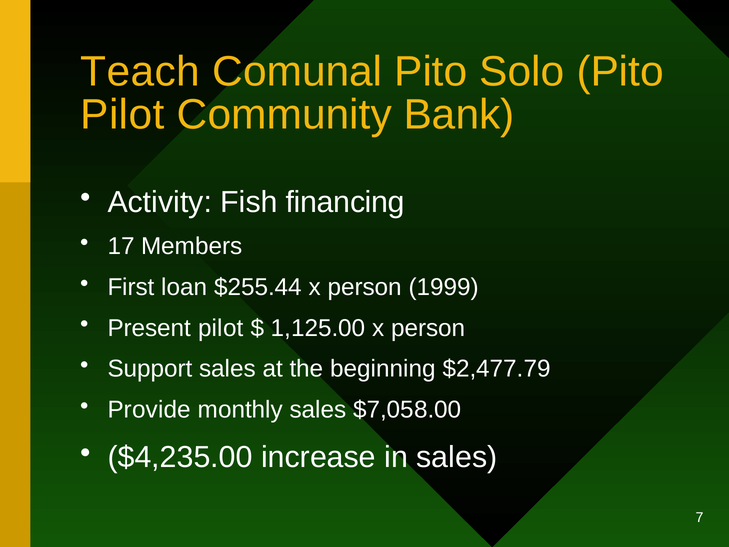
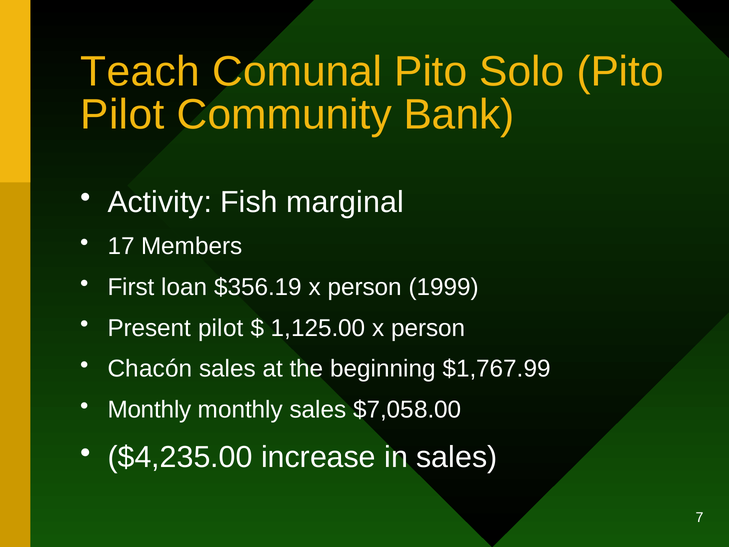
financing: financing -> marginal (345, 202)
$255.44: $255.44 -> $356.19 (258, 287)
Support: Support -> Chacón (150, 369)
$2,477.79: $2,477.79 -> $1,767.99 (497, 369)
Provide: Provide -> Monthly (149, 410)
